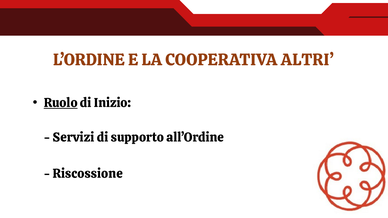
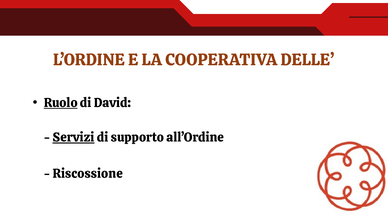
ALTRI: ALTRI -> DELLE (308, 60)
Inizio: Inizio -> David (113, 103)
Servizi underline: none -> present (74, 138)
